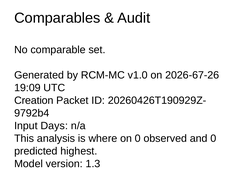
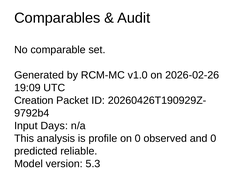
2026-67-26: 2026-67-26 -> 2026-02-26 (192, 75)
where: where -> profile (103, 138)
highest: highest -> reliable (79, 151)
1.3: 1.3 -> 5.3 (93, 163)
